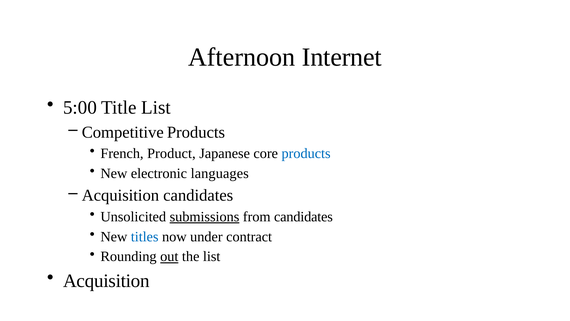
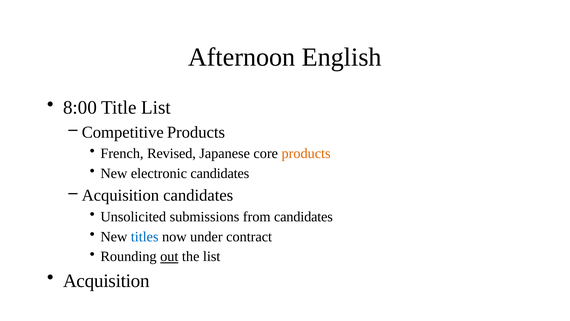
Internet: Internet -> English (342, 57)
5:00: 5:00 -> 8:00 (80, 107)
Product: Product -> Revised (171, 153)
products colour: blue -> orange (306, 153)
electronic languages: languages -> candidates (220, 173)
submissions underline: present -> none (204, 216)
